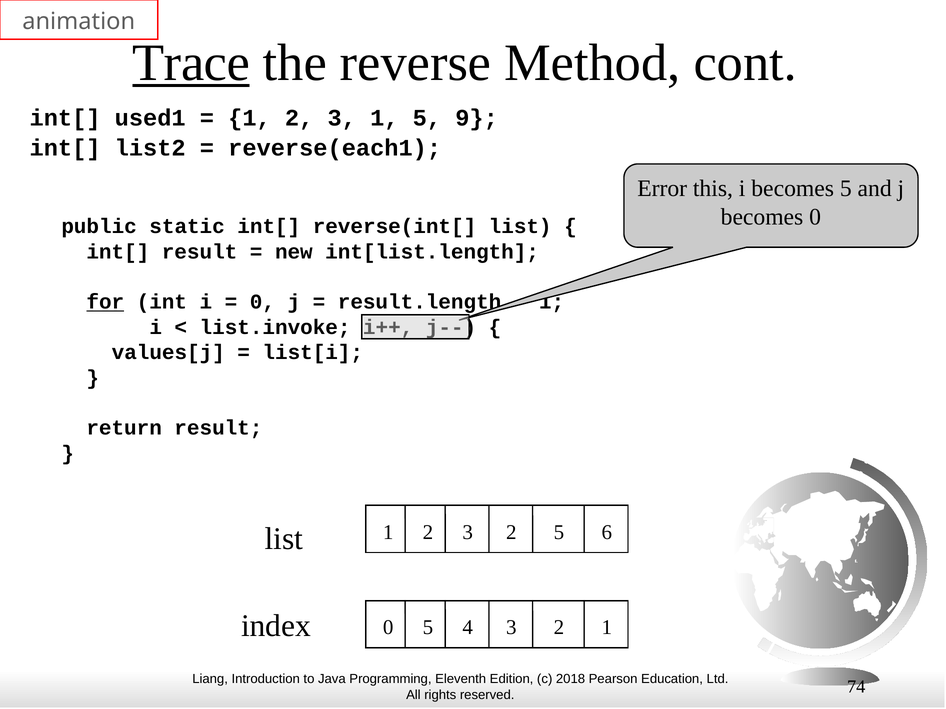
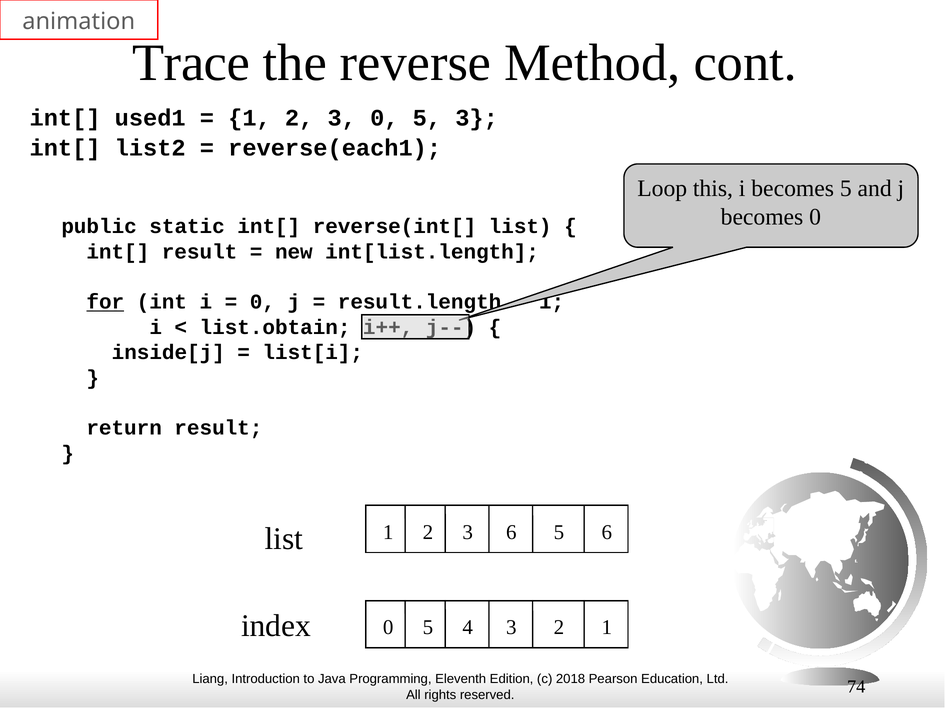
Trace underline: present -> none (191, 63)
3 1: 1 -> 0 (384, 118)
5 9: 9 -> 3 (477, 118)
Error: Error -> Loop (662, 189)
list.invoke: list.invoke -> list.obtain (275, 327)
values[j: values[j -> inside[j (168, 353)
2 3 2: 2 -> 6 (511, 532)
